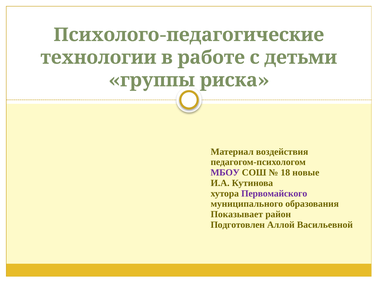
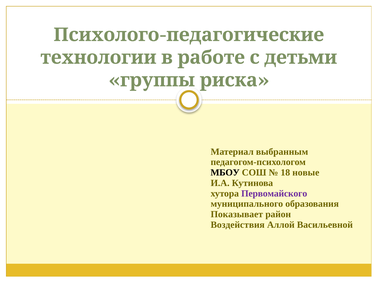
воздействия: воздействия -> выбранным (282, 152)
МБОУ colour: purple -> black (225, 173)
Подготовлен: Подготовлен -> Воздействия (238, 225)
